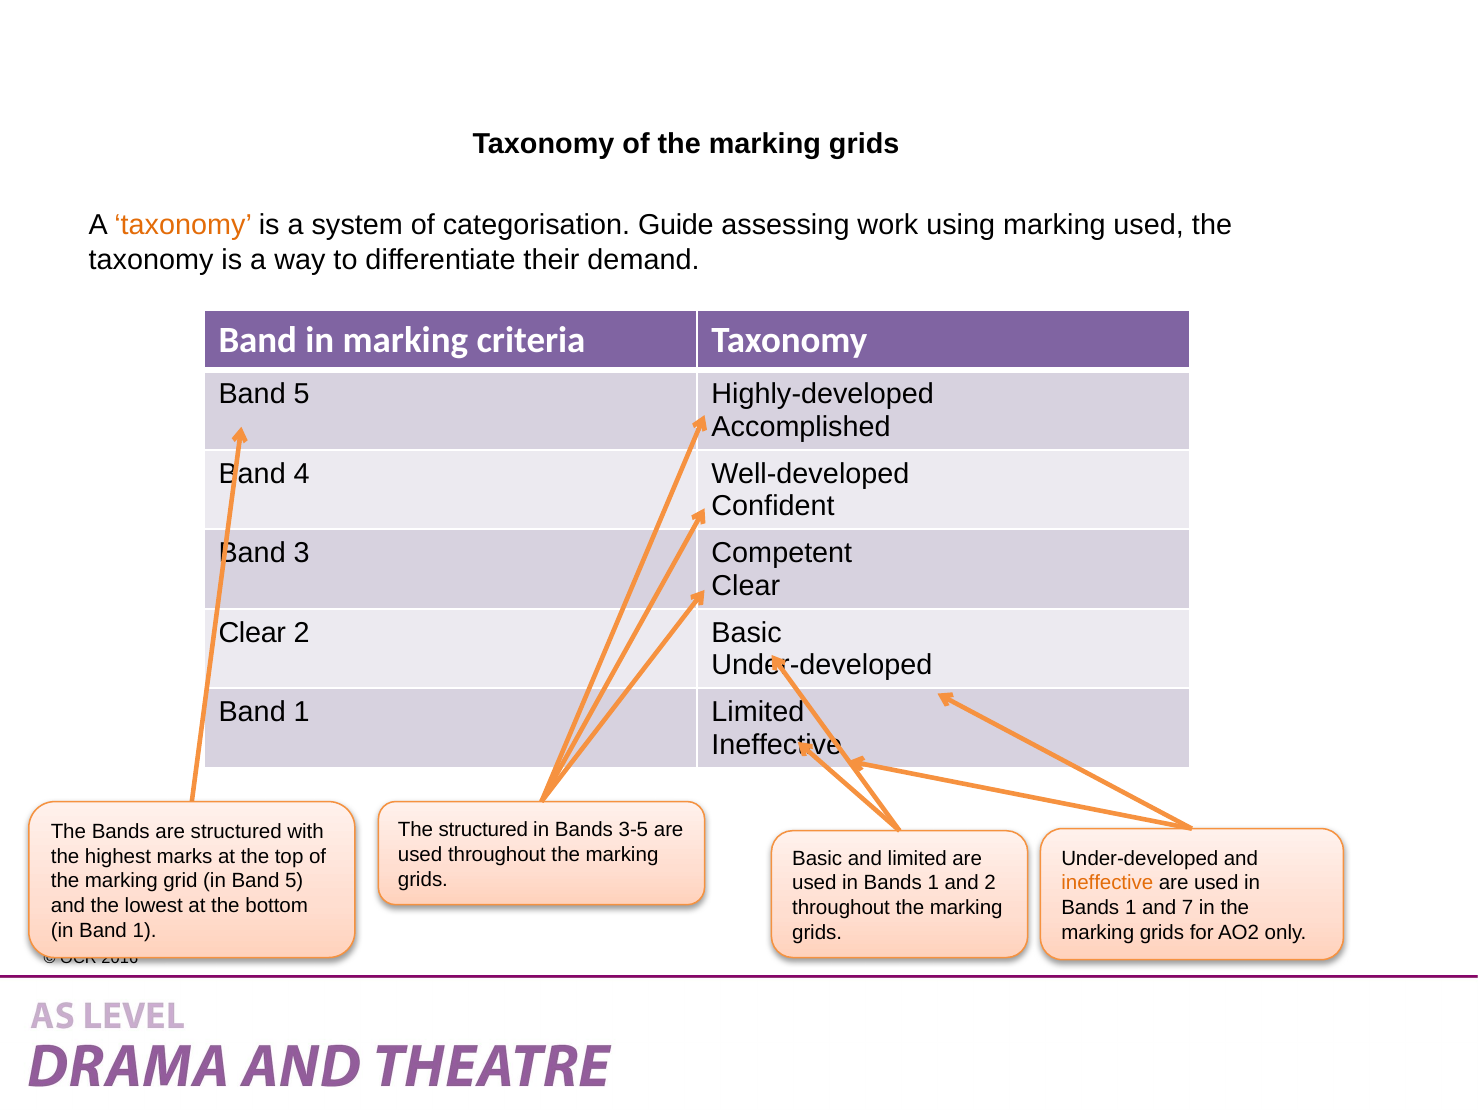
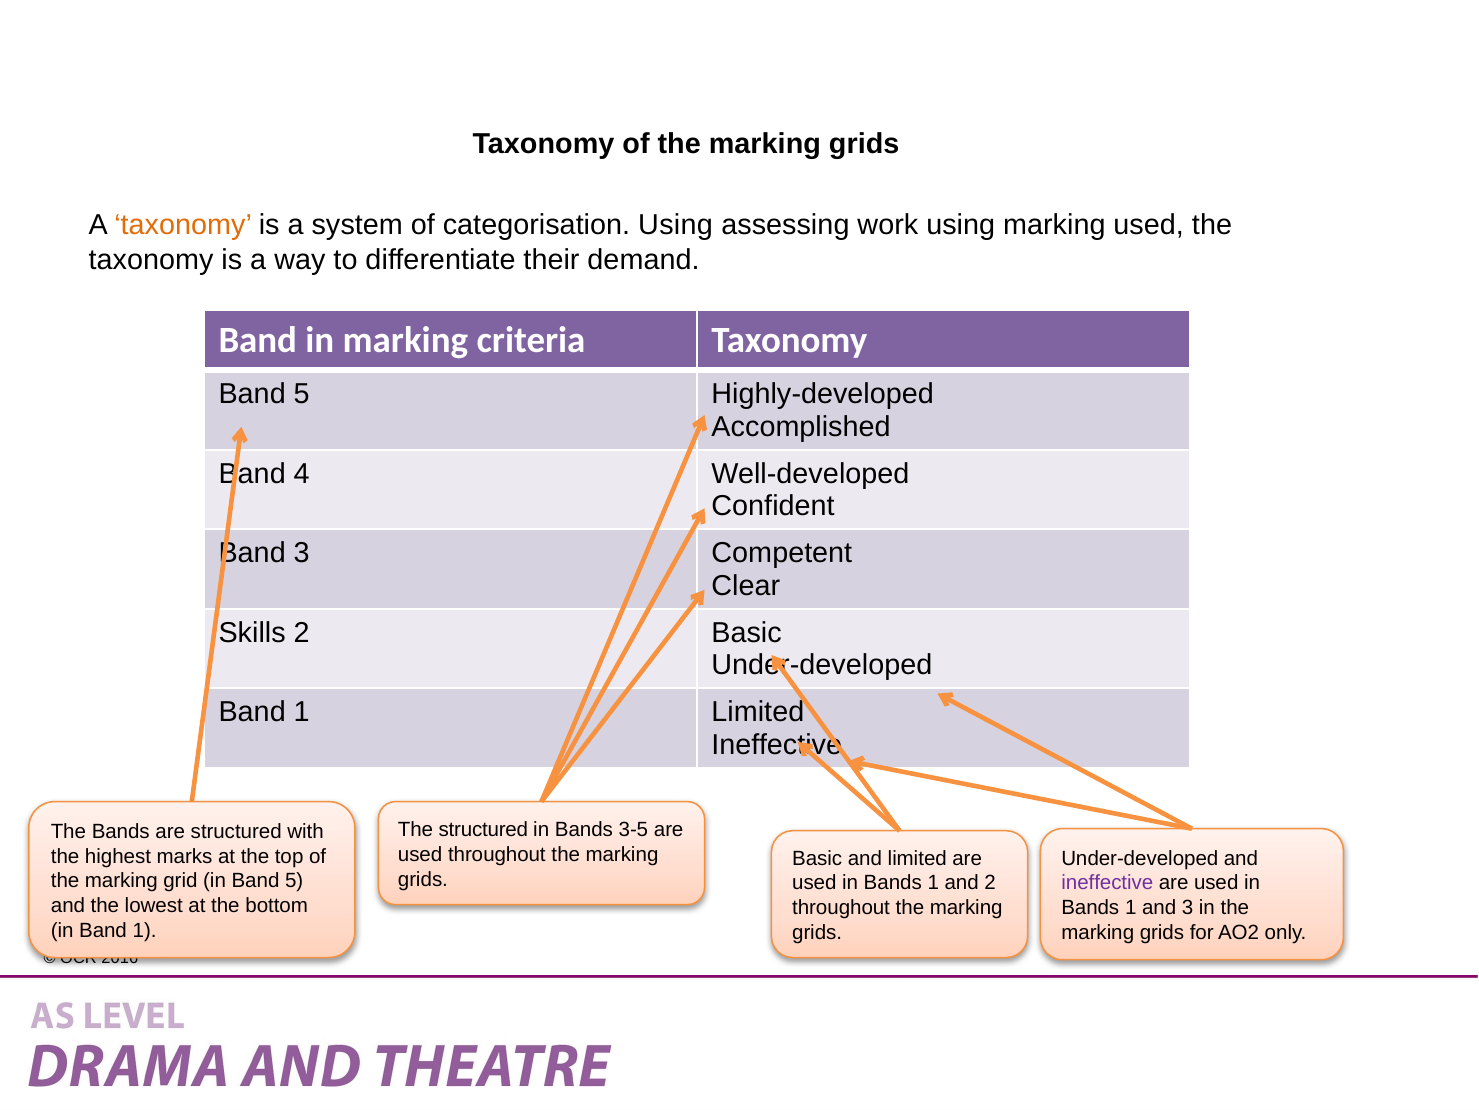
categorisation Guide: Guide -> Using (676, 225)
Clear: Clear -> Skills (252, 632)
ineffective colour: orange -> purple (1107, 883)
and 7: 7 -> 3 (1188, 907)
